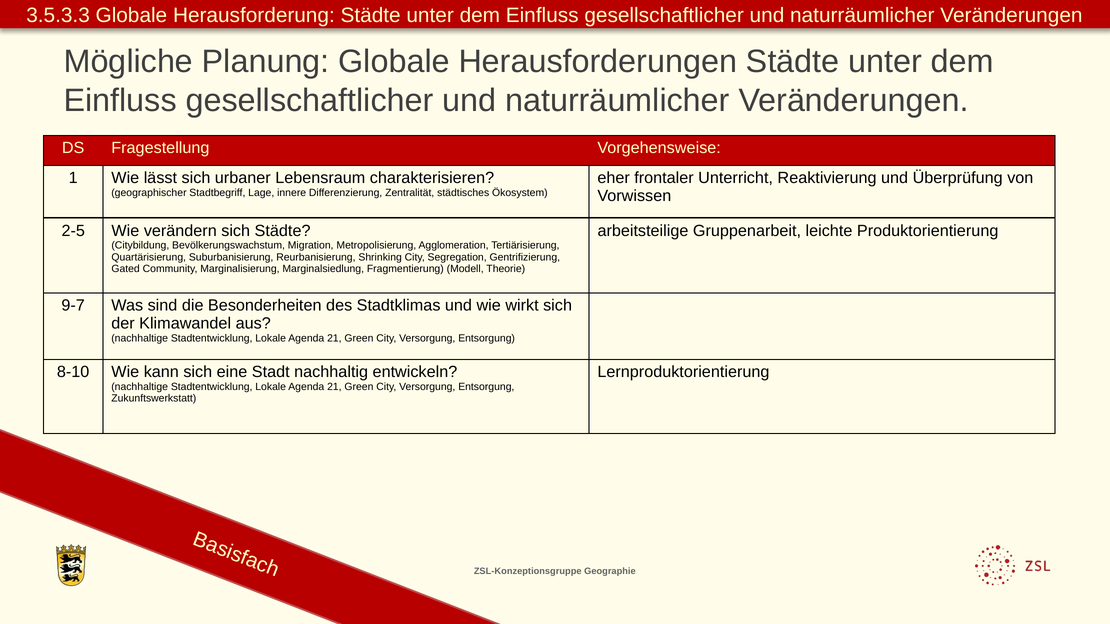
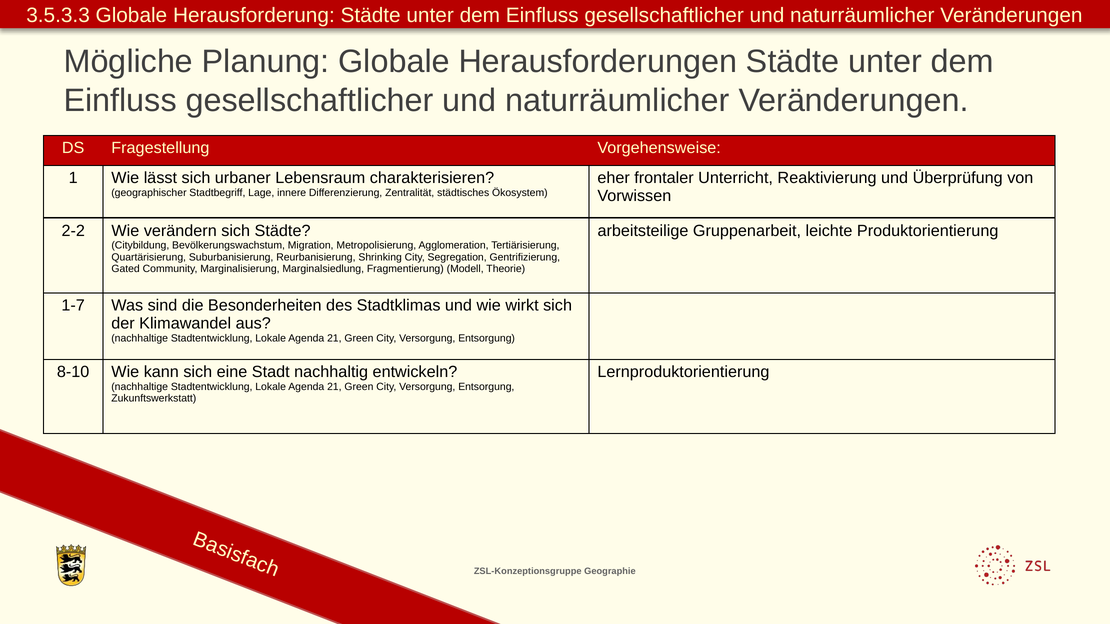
2-5: 2-5 -> 2-2 (73, 231)
9-7: 9-7 -> 1-7 (73, 305)
